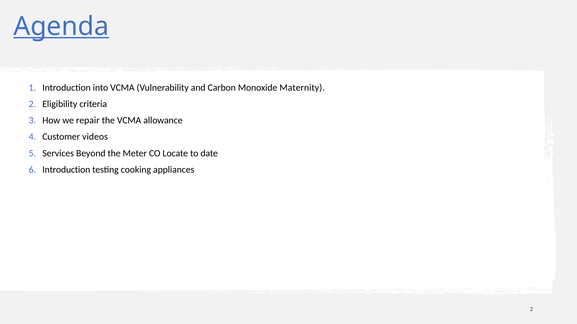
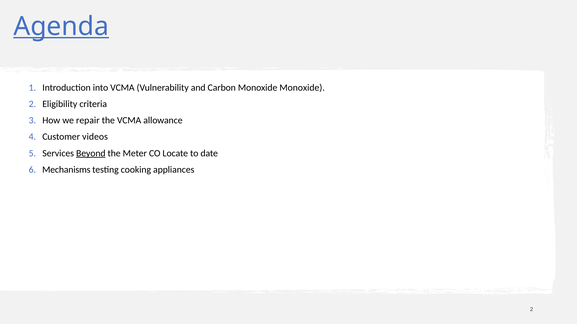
Monoxide Maternity: Maternity -> Monoxide (302, 88)
Beyond underline: none -> present (91, 153)
Introduction: Introduction -> Mechanisms (66, 170)
